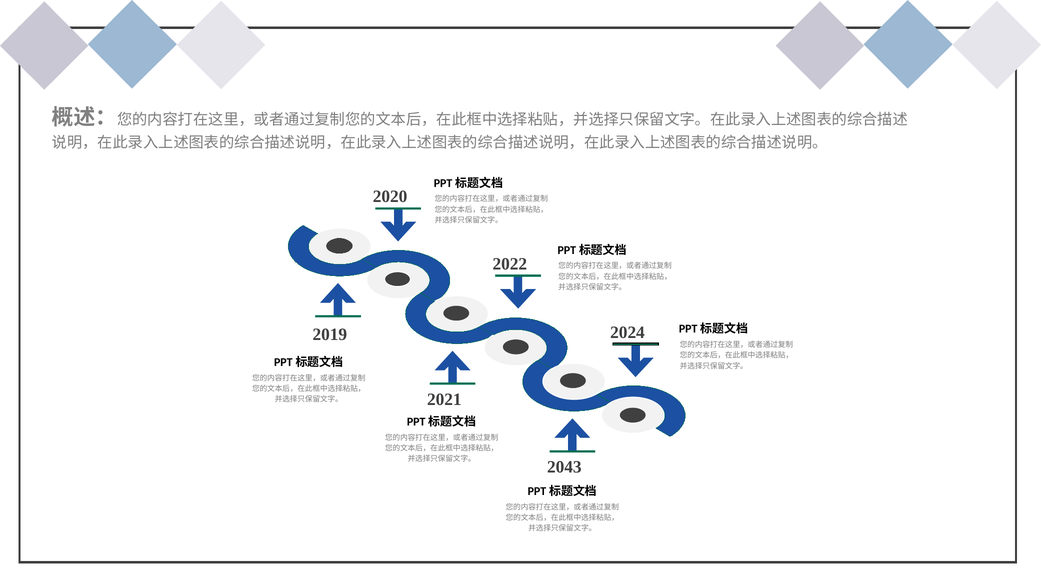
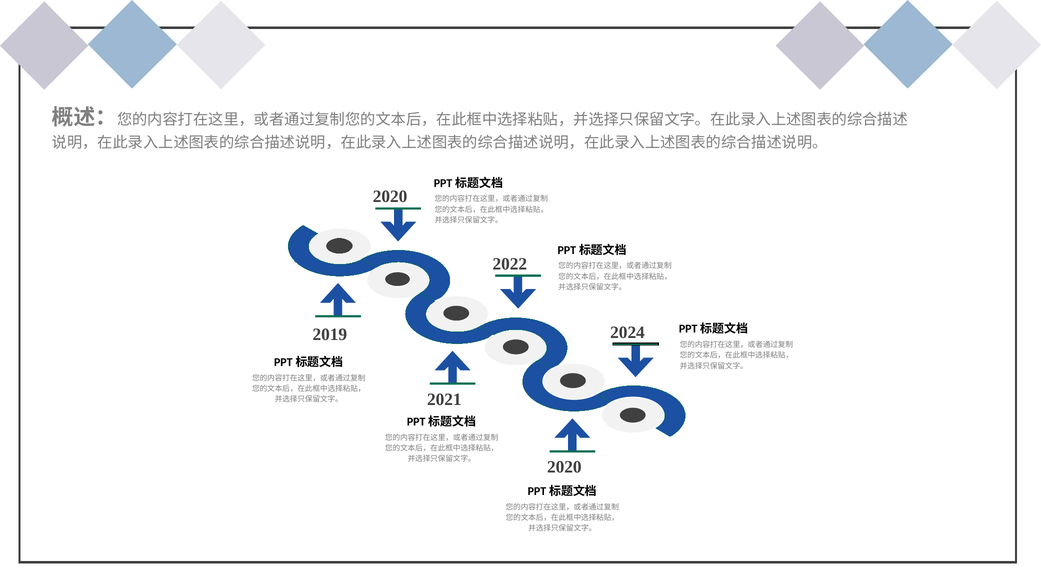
2043: 2043 -> 2020 (564, 468)
